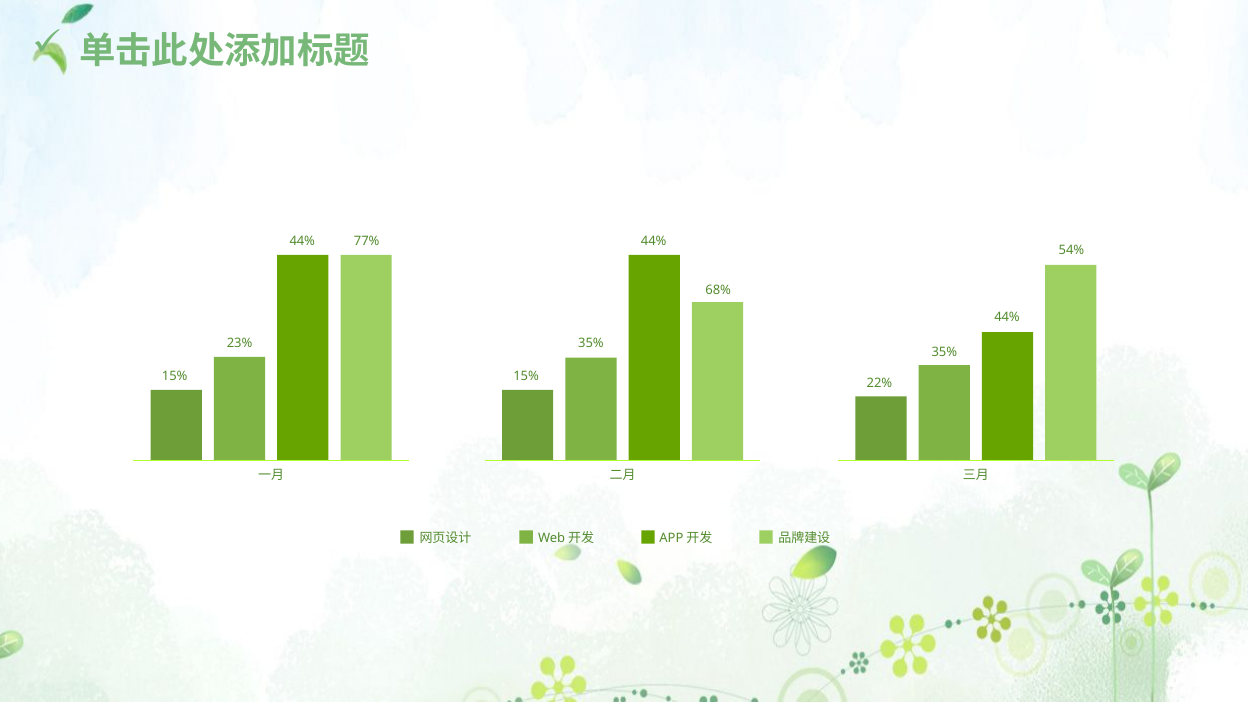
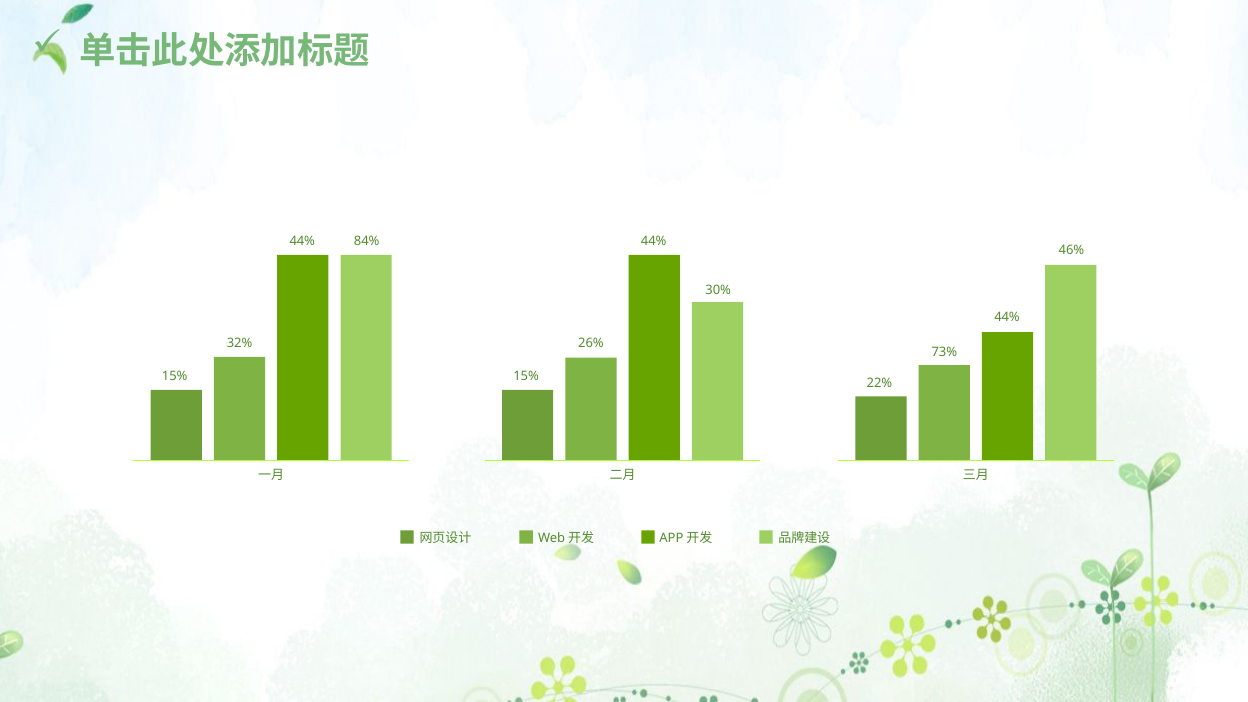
77%: 77% -> 84% (367, 242)
54%: 54% -> 46% (1071, 251)
68%: 68% -> 30% (718, 290)
23%: 23% -> 32% (240, 344)
35%: 35% -> 26% (591, 344)
35%: 35% -> 73% (944, 352)
